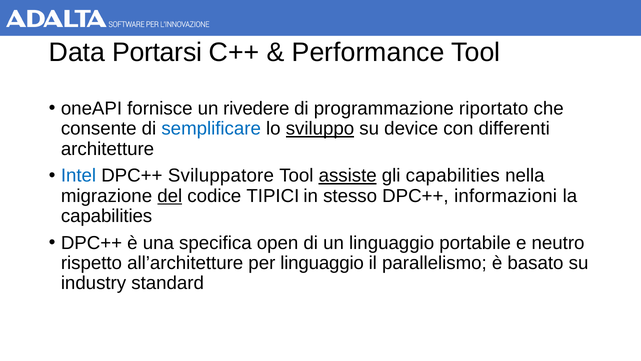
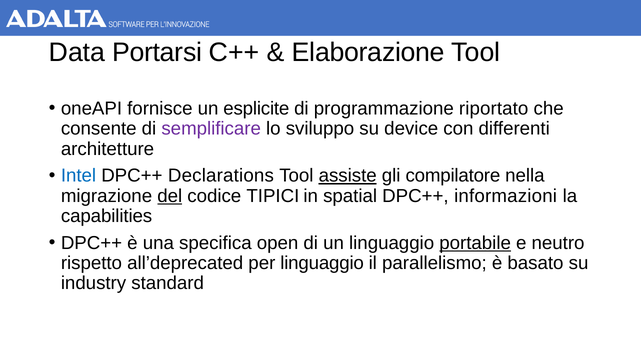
Performance: Performance -> Elaborazione (368, 52)
rivedere: rivedere -> esplicite (256, 108)
semplificare colour: blue -> purple (211, 128)
sviluppo underline: present -> none (320, 128)
Sviluppatore: Sviluppatore -> Declarations (221, 175)
gli capabilities: capabilities -> compilatore (453, 175)
stesso: stesso -> spatial (350, 196)
portabile underline: none -> present (475, 243)
all’architetture: all’architetture -> all’deprecated (185, 263)
